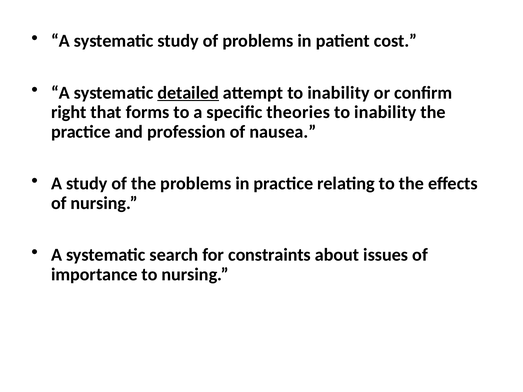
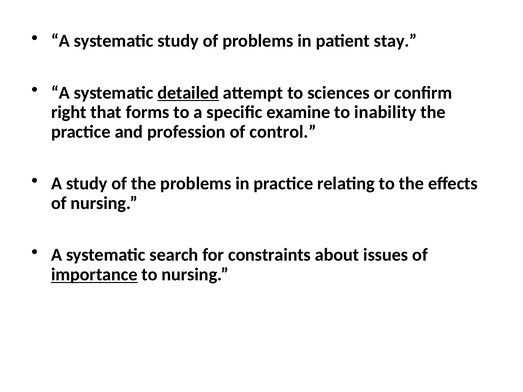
cost: cost -> stay (396, 41)
attempt to inability: inability -> sciences (339, 93)
theories: theories -> examine (298, 112)
nausea: nausea -> control (283, 132)
importance underline: none -> present (94, 275)
